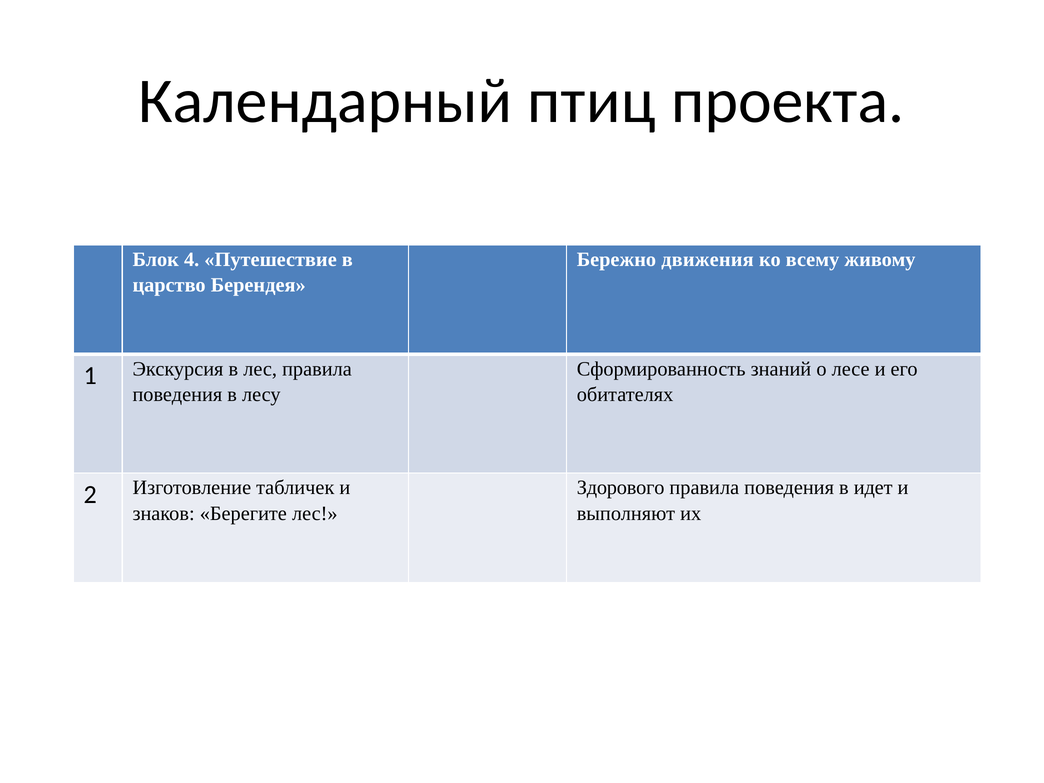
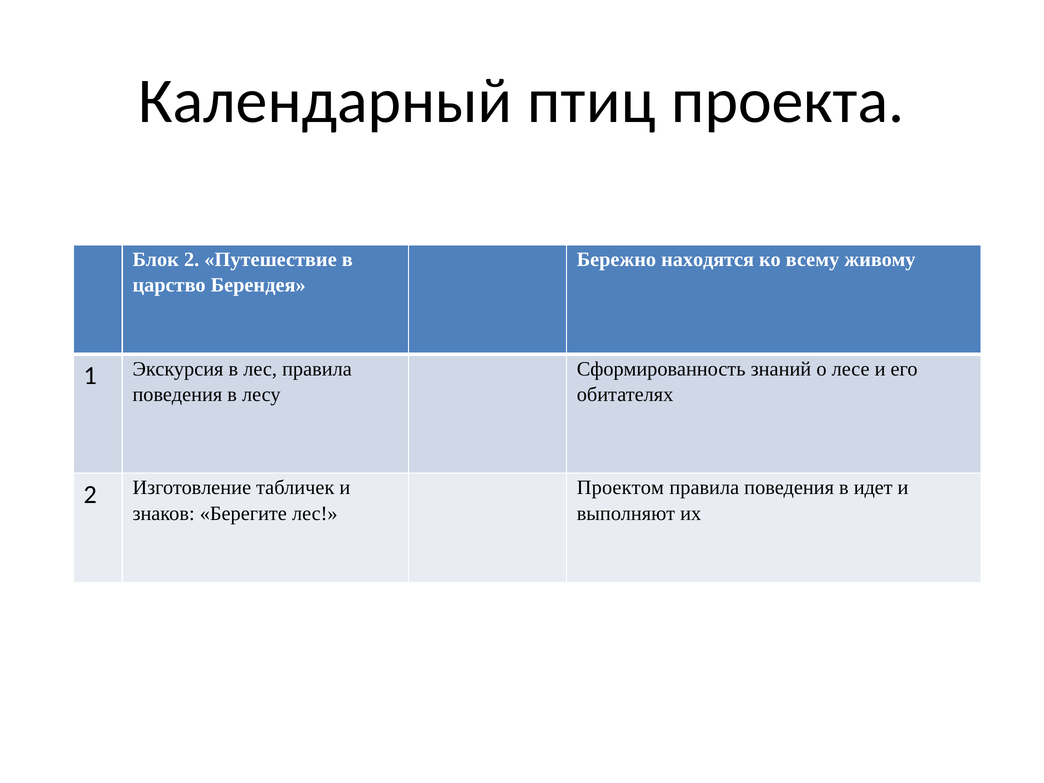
Блок 4: 4 -> 2 (192, 259)
движения: движения -> находятся (708, 259)
Здорового: Здорового -> Проектом (620, 488)
